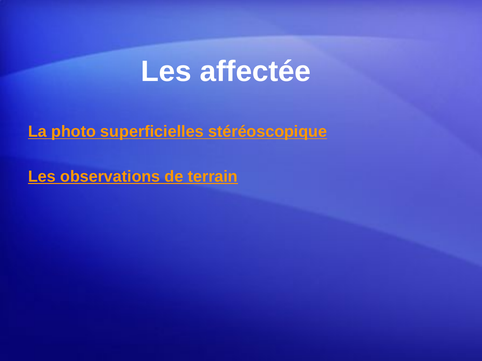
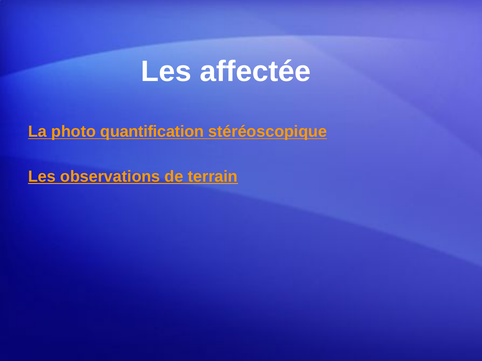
superficielles: superficielles -> quantification (152, 132)
